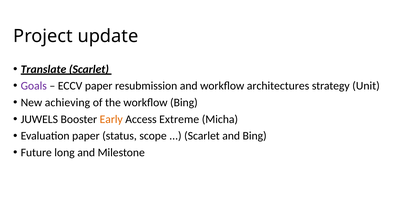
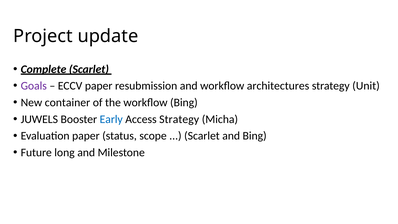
Translate: Translate -> Complete (44, 69)
achieving: achieving -> container (67, 102)
Early colour: orange -> blue (111, 119)
Access Extreme: Extreme -> Strategy (179, 119)
